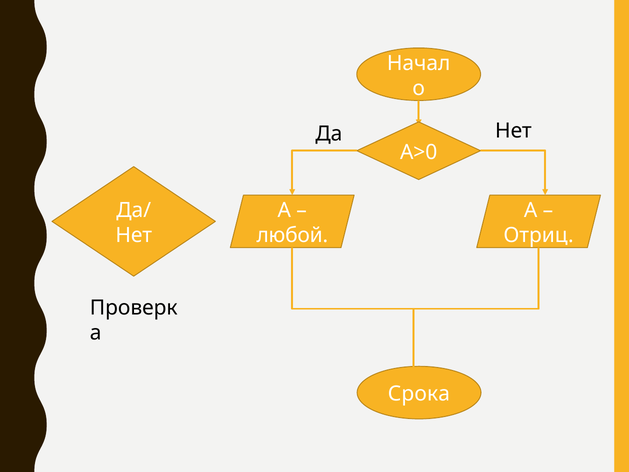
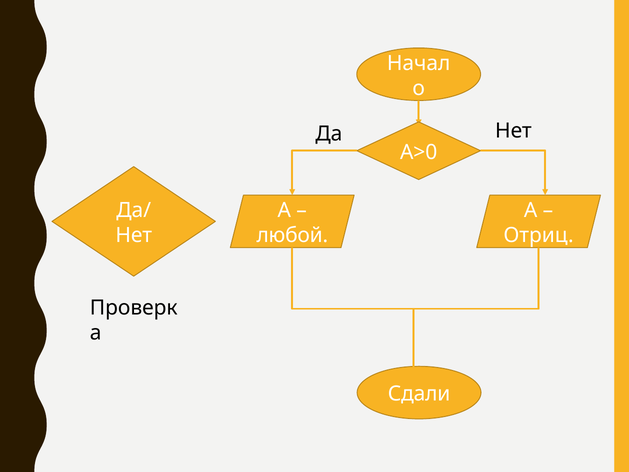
Срока: Срока -> Сдали (419, 394)
